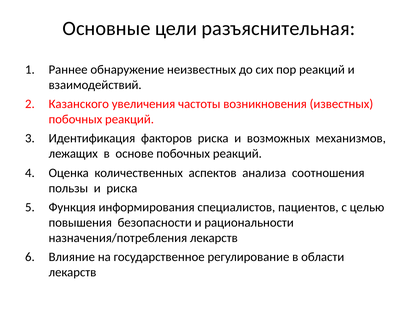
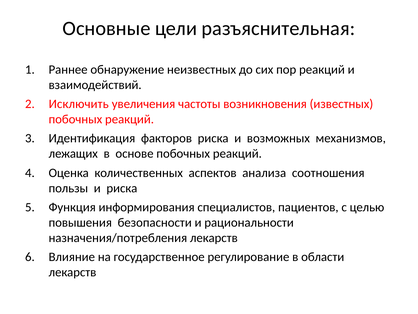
Казанского: Казанского -> Исключить (79, 104)
